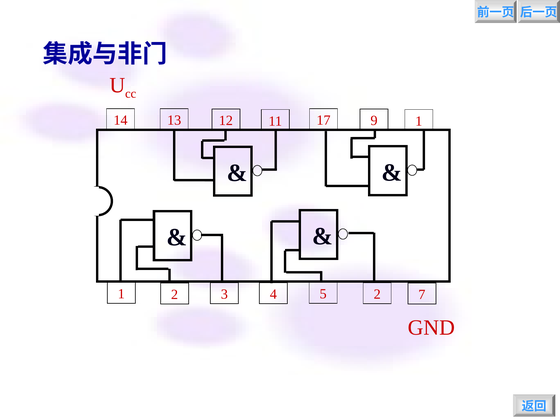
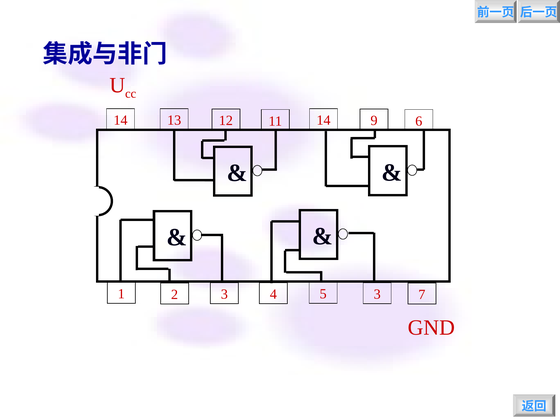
11 17: 17 -> 14 (324, 120)
9 1: 1 -> 6 (419, 121)
3 2: 2 -> 3 (377, 294)
